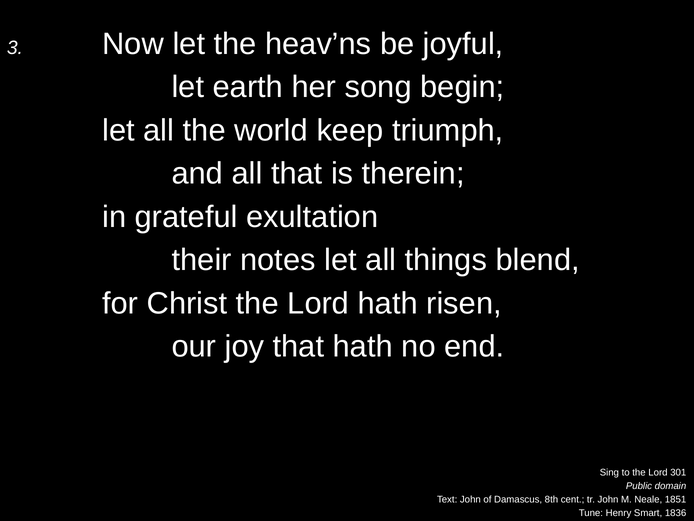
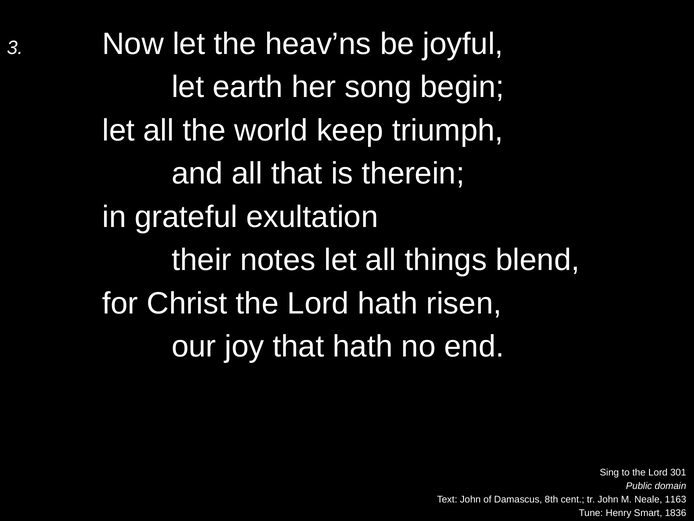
1851: 1851 -> 1163 (676, 499)
